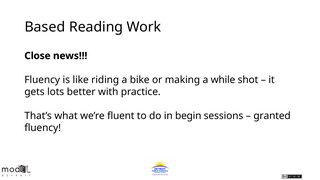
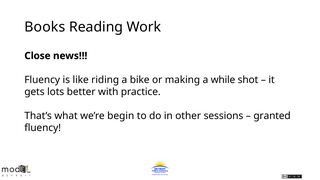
Based: Based -> Books (45, 27)
fluent: fluent -> begin (121, 116)
begin: begin -> other (188, 116)
